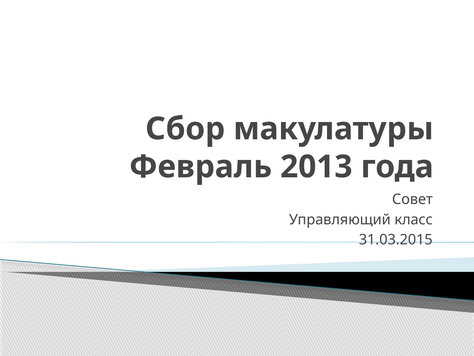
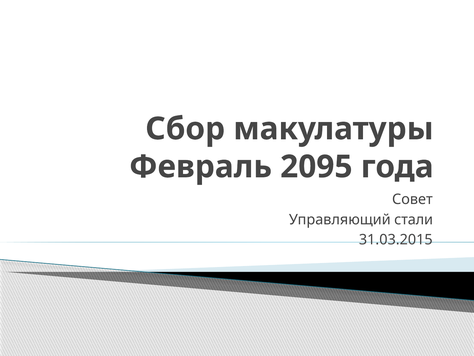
2013: 2013 -> 2095 (316, 167)
класс: класс -> стали (414, 219)
